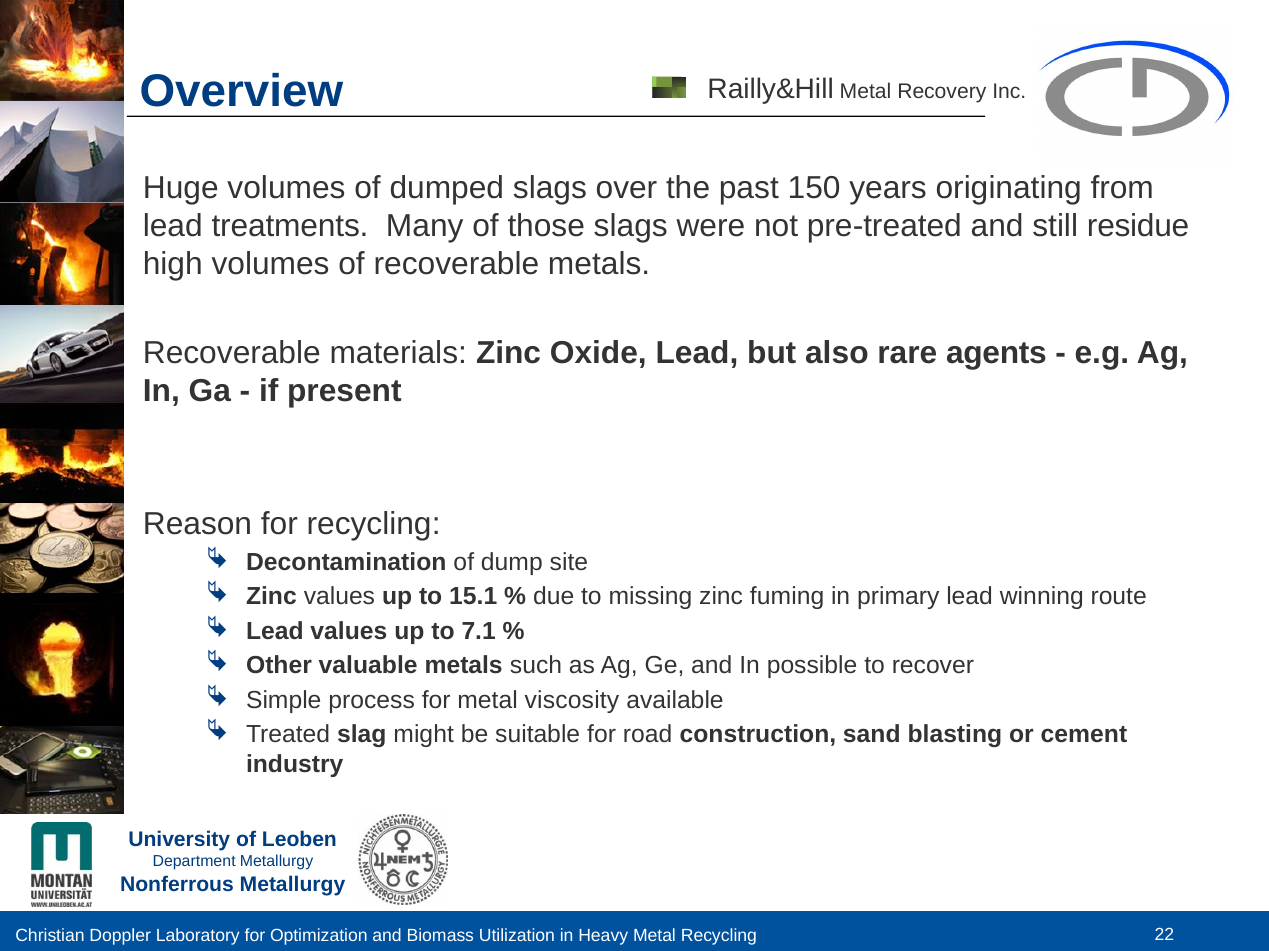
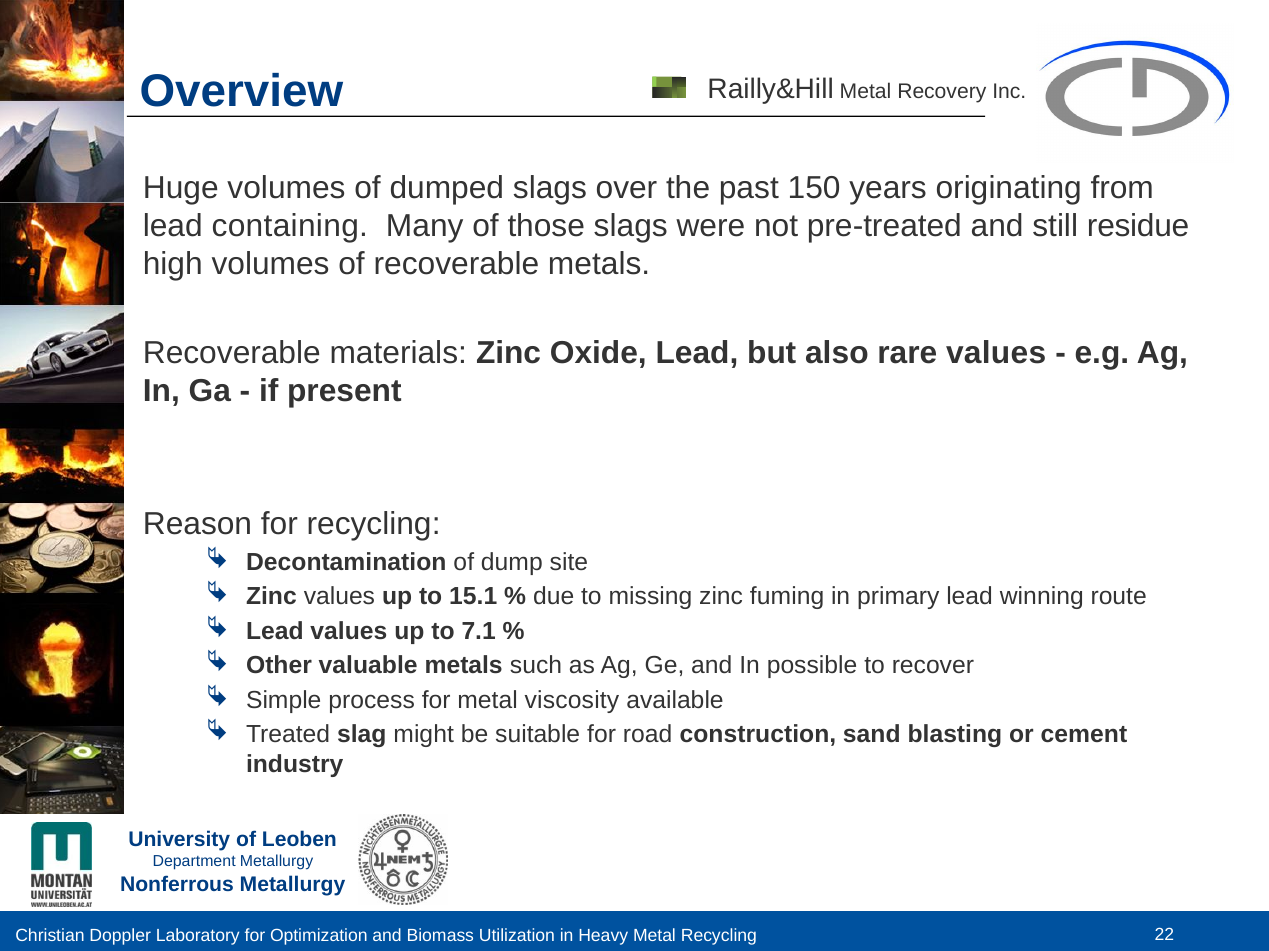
treatments: treatments -> containing (290, 226)
rare agents: agents -> values (996, 353)
